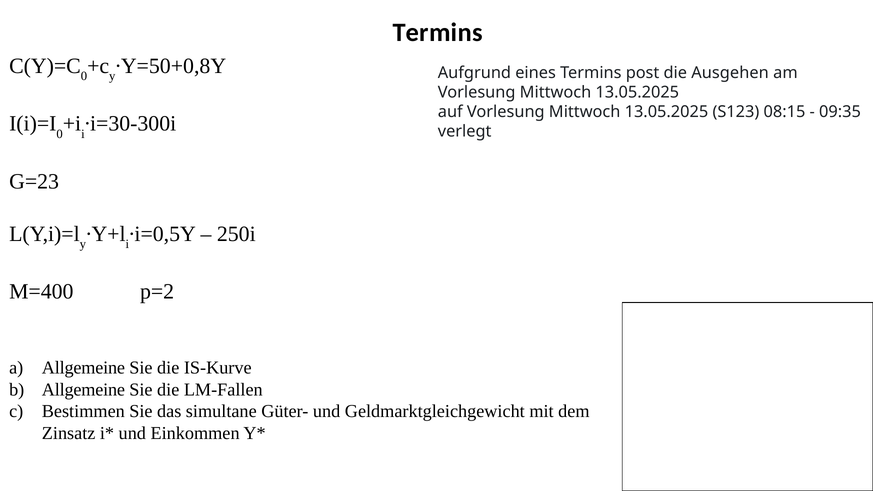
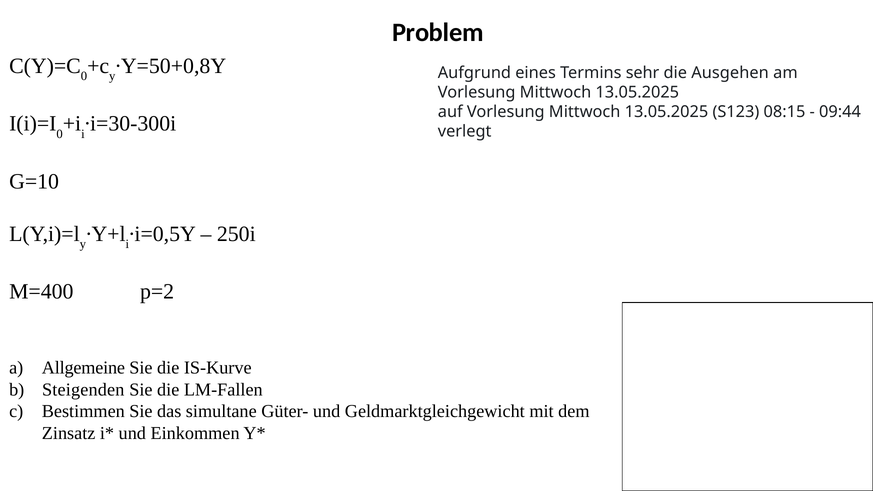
Termins: Termins -> Problem (438, 32)
post: post -> sehr (643, 73)
09:35: 09:35 -> 09:44 (840, 112)
G=23: G=23 -> G=10 (34, 181)
Allgemeine: Allgemeine -> Steigenden (83, 390)
